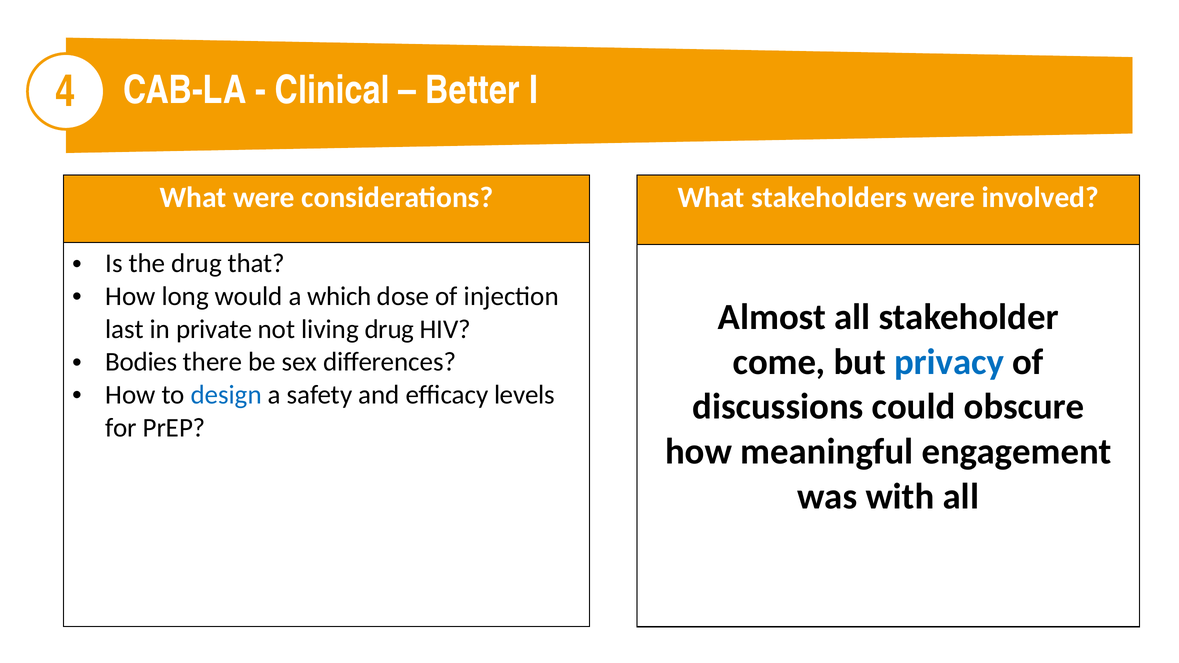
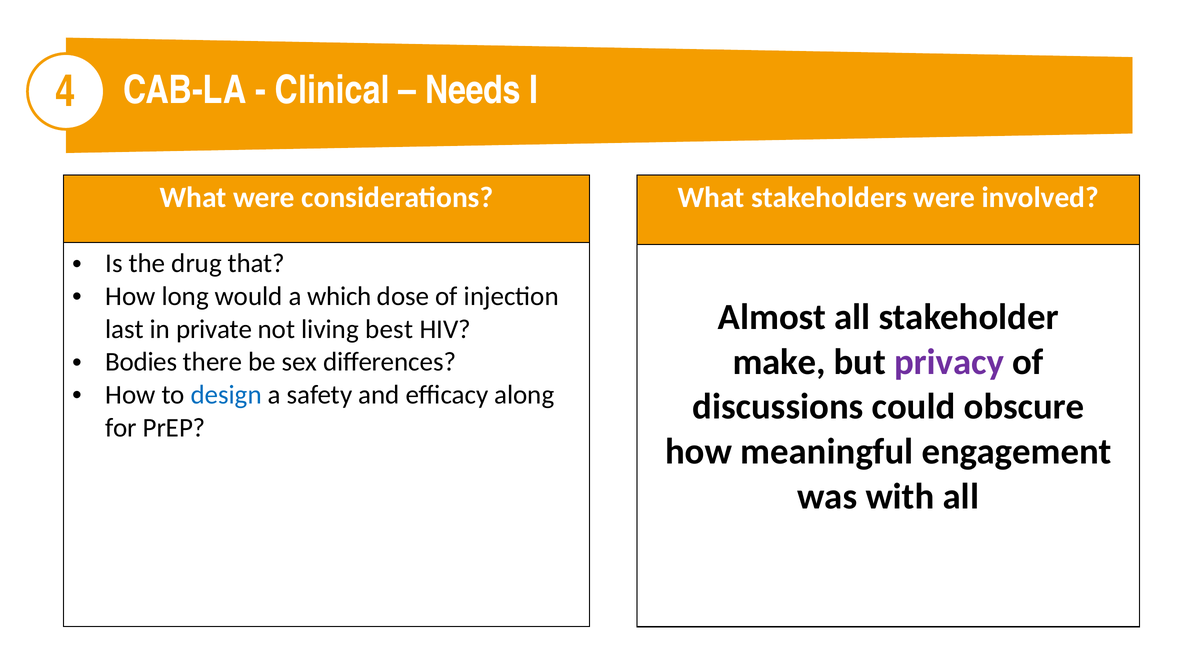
Better: Better -> Needs (473, 90)
living drug: drug -> best (389, 329)
come: come -> make (779, 362)
privacy colour: blue -> purple (949, 362)
levels: levels -> along (524, 395)
